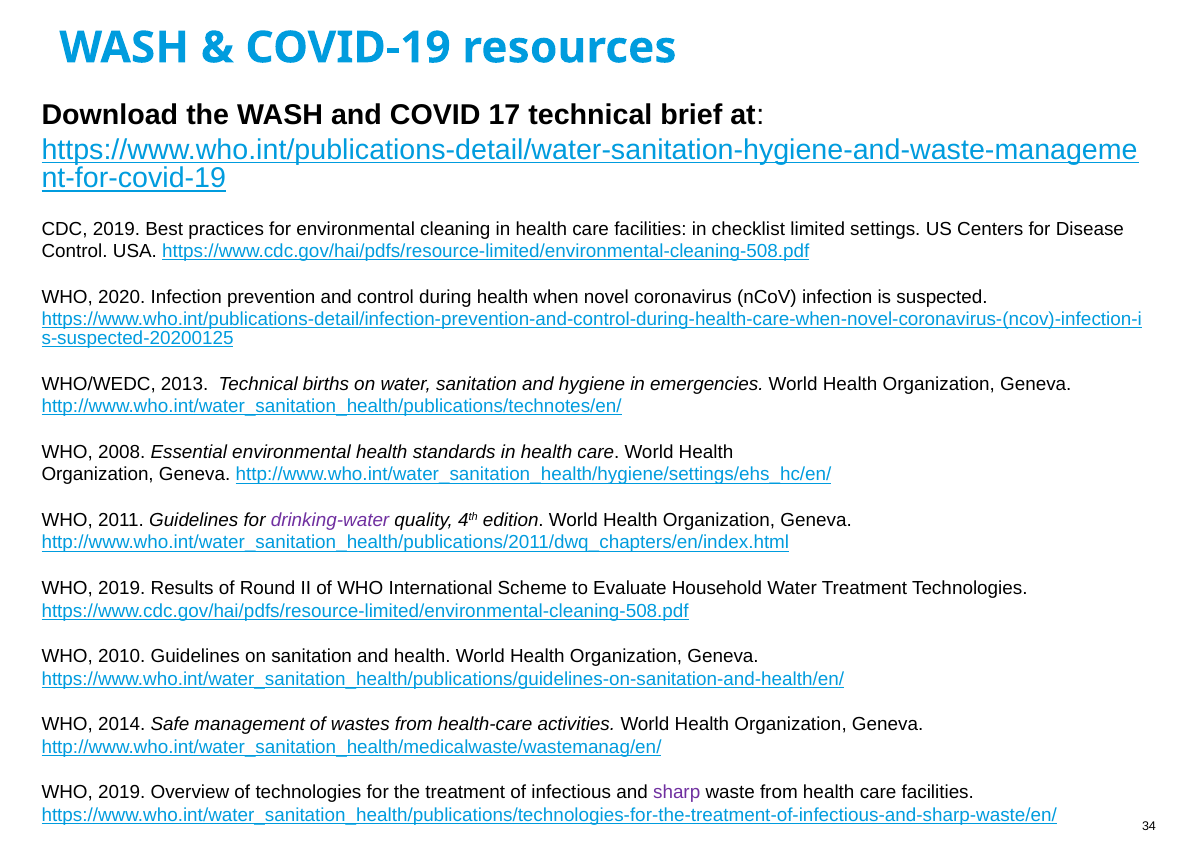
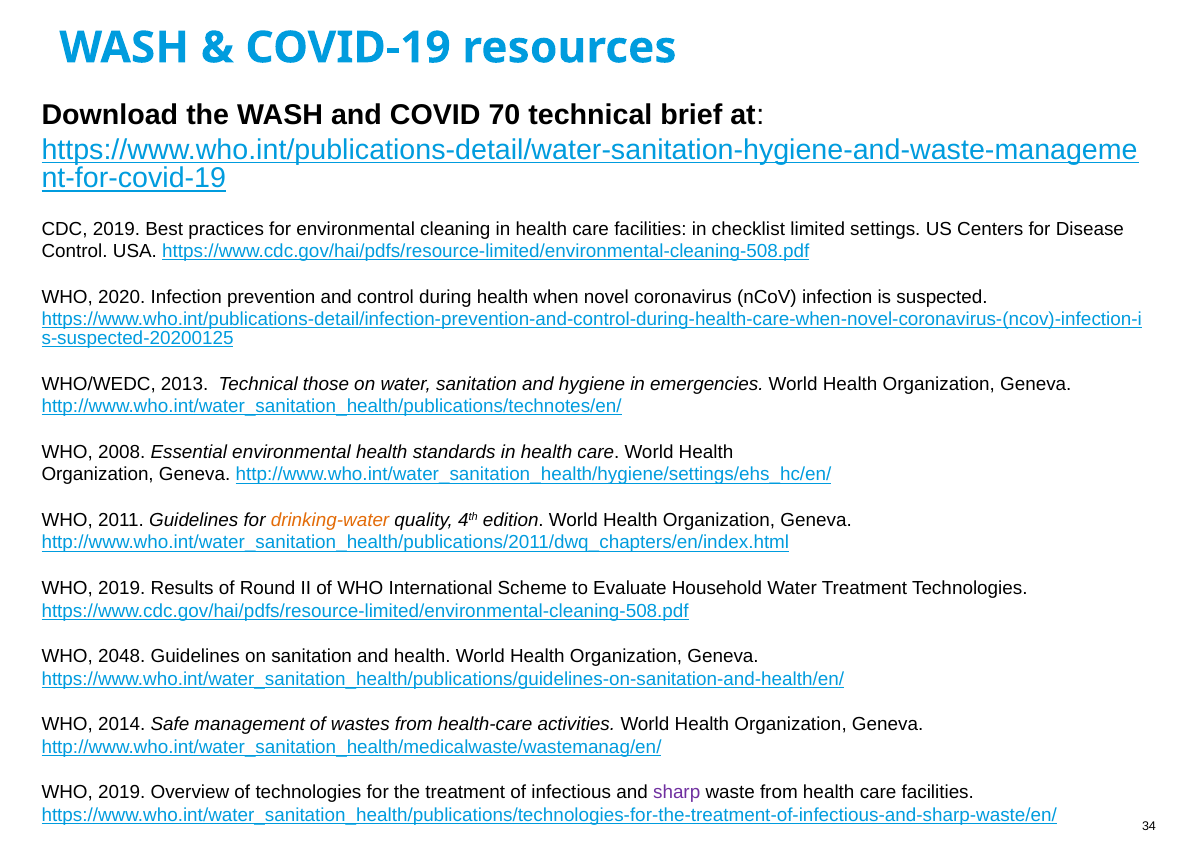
17: 17 -> 70 (505, 115)
births: births -> those (326, 384)
drinking-water colour: purple -> orange (330, 520)
2010: 2010 -> 2048 (122, 656)
